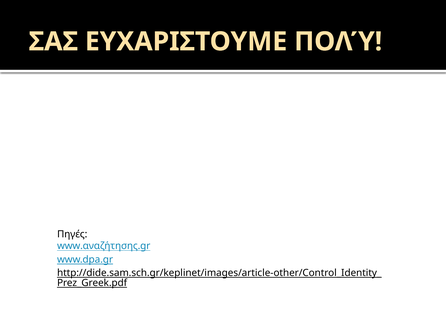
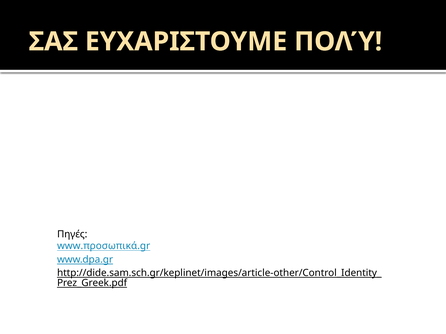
www.αναζήτησης.gr: www.αναζήτησης.gr -> www.προσωπικά.gr (104, 246)
